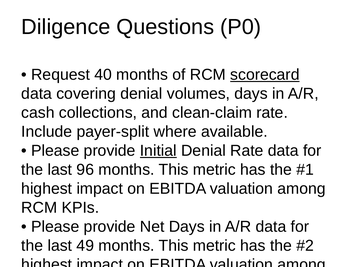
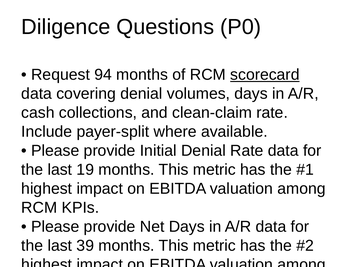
40: 40 -> 94 (103, 74)
Initial underline: present -> none (158, 150)
96: 96 -> 19 (85, 169)
49: 49 -> 39 (85, 245)
